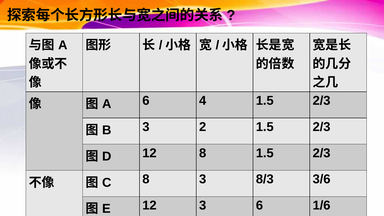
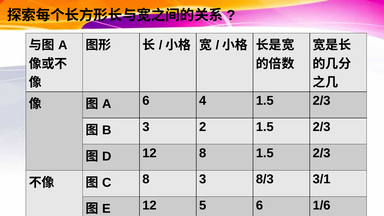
3/6: 3/6 -> 3/1 (322, 179)
12 3: 3 -> 5 (203, 206)
